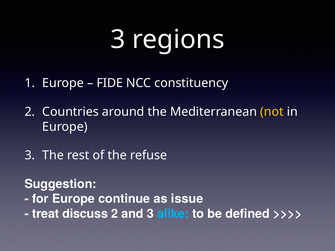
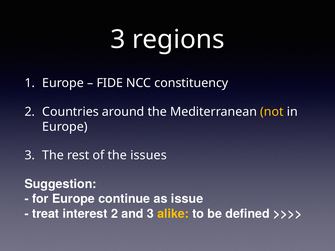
refuse: refuse -> issues (149, 155)
discuss: discuss -> interest (85, 214)
alike colour: light blue -> yellow (173, 214)
